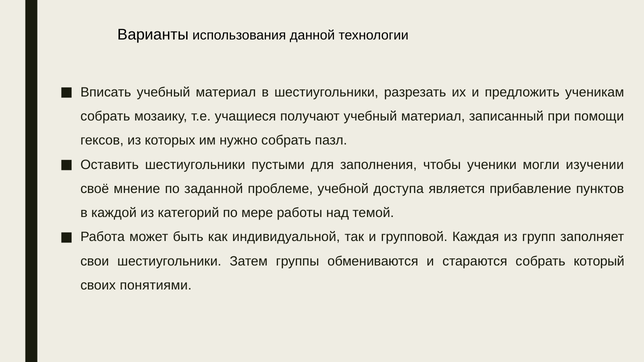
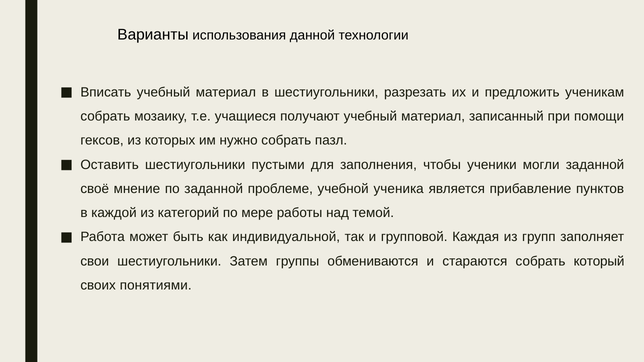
могли изучении: изучении -> заданной (595, 165)
доступа: доступа -> ученика (399, 189)
